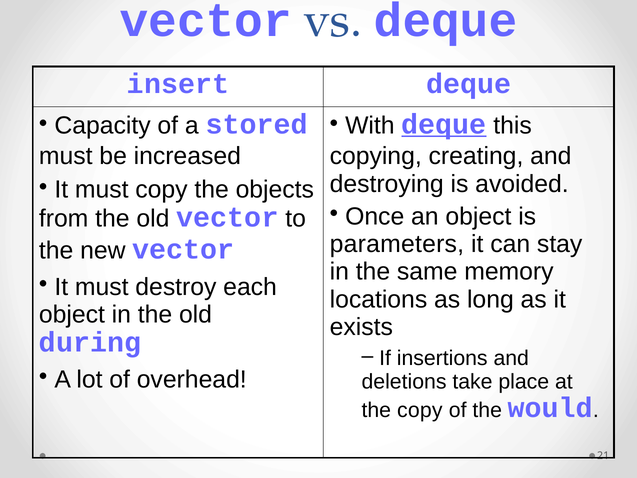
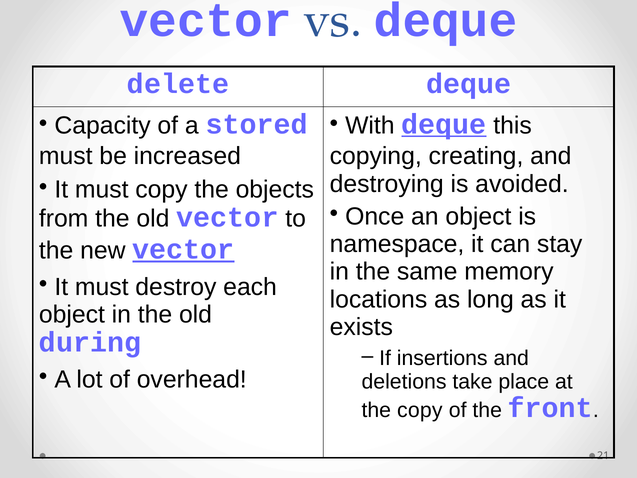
insert: insert -> delete (178, 84)
parameters: parameters -> namespace (397, 244)
vector underline: none -> present (183, 249)
would: would -> front (550, 407)
